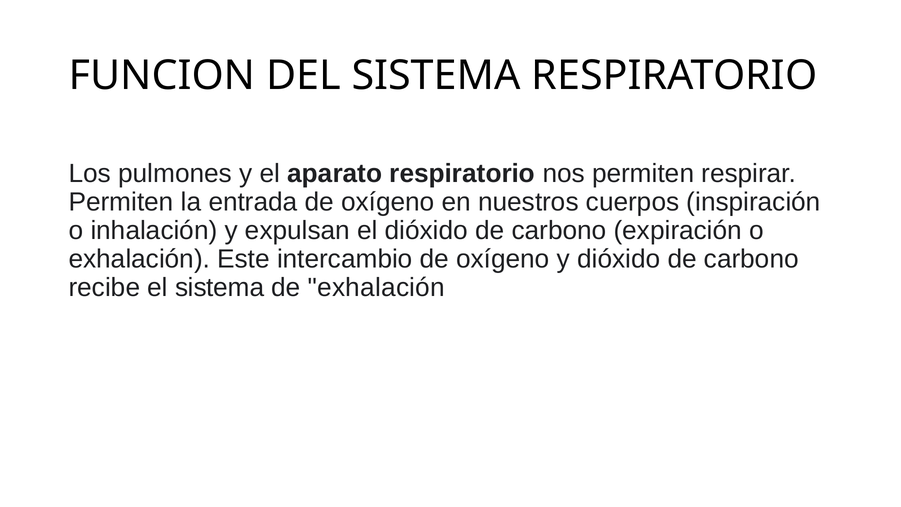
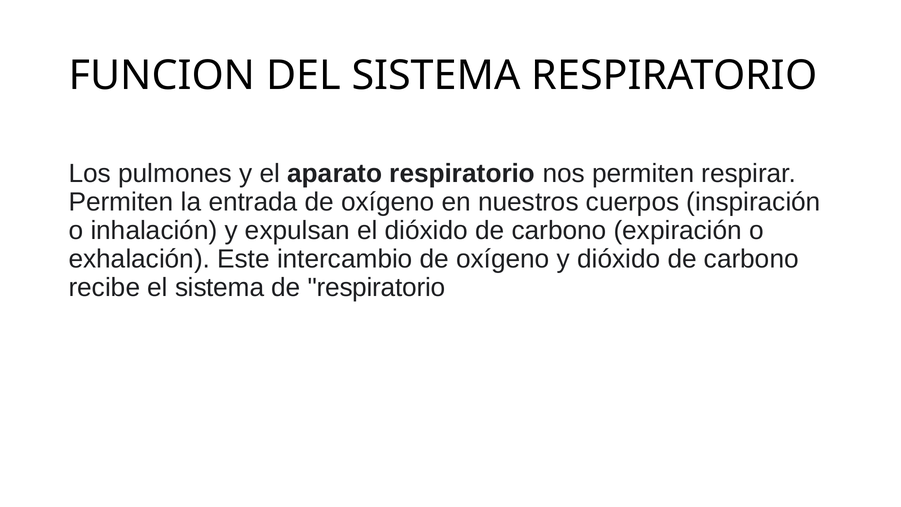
de exhalación: exhalación -> respiratorio (377, 287)
